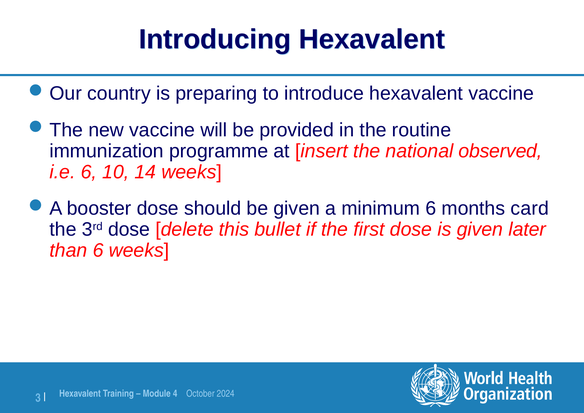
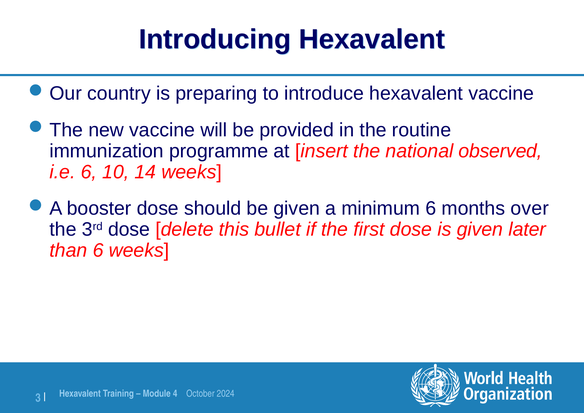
card: card -> over (530, 209)
